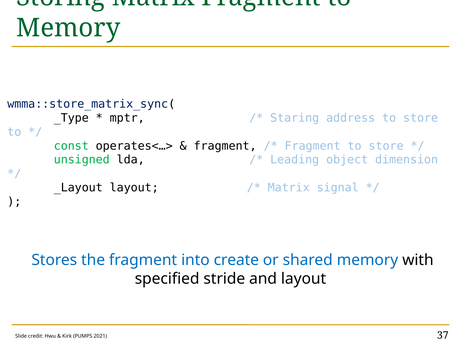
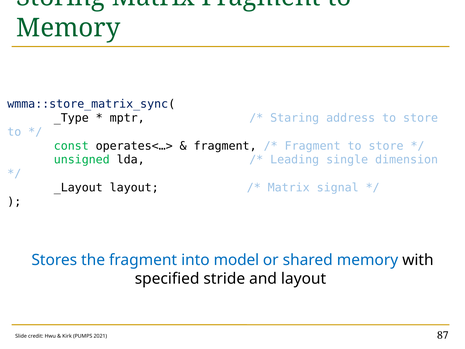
object: object -> single (347, 160)
create: create -> model (236, 260)
37: 37 -> 87 (443, 335)
